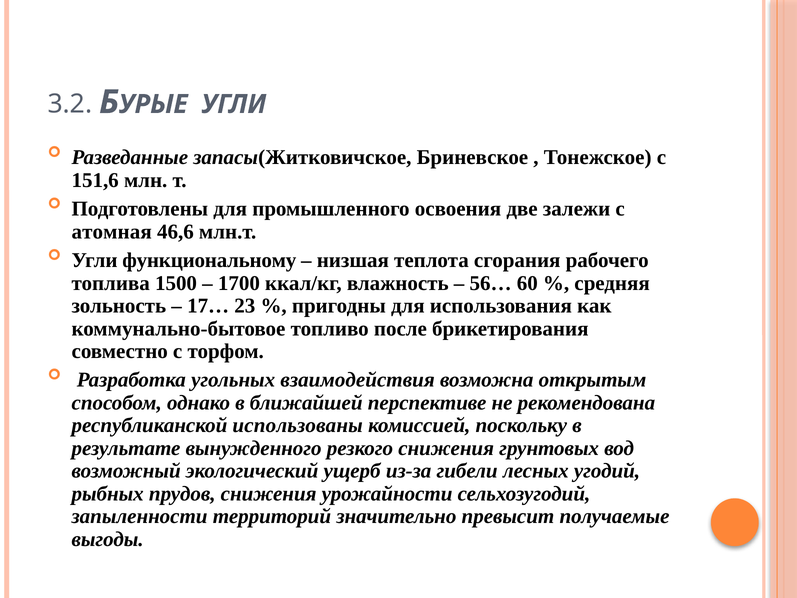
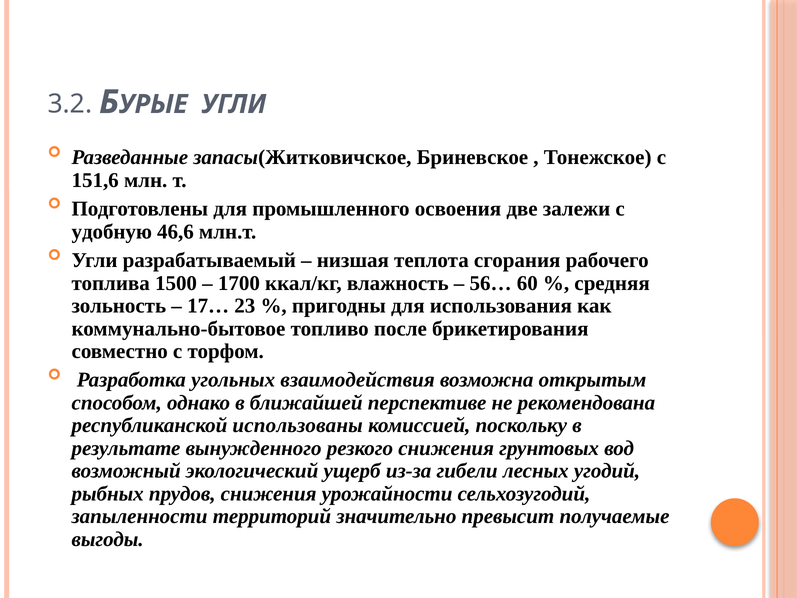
атомная: атомная -> удобную (112, 232)
функциональному: функциональному -> разрабатываемый (209, 260)
